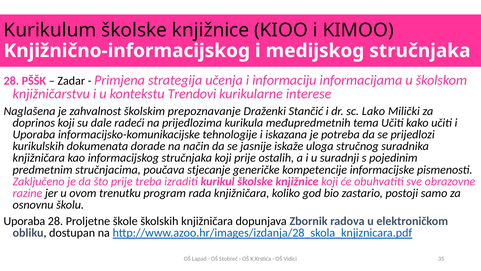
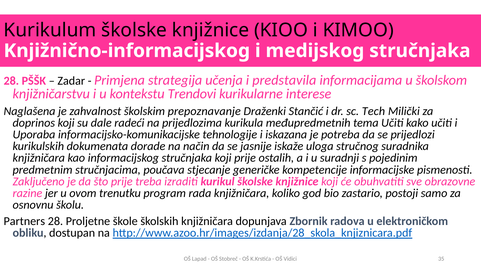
informaciju: informaciju -> predstavila (284, 80)
Lako: Lako -> Tech (373, 111)
Uporaba: Uporaba -> Partners (24, 221)
